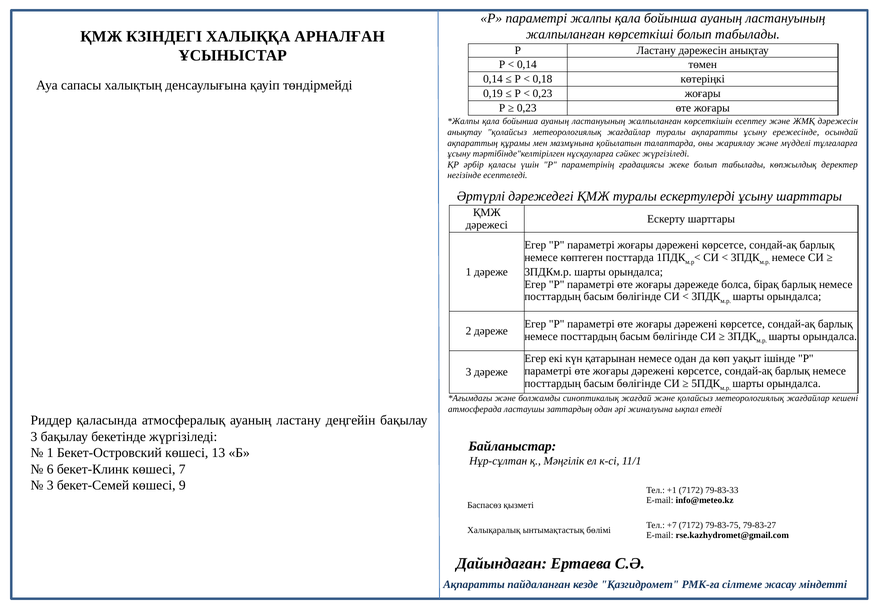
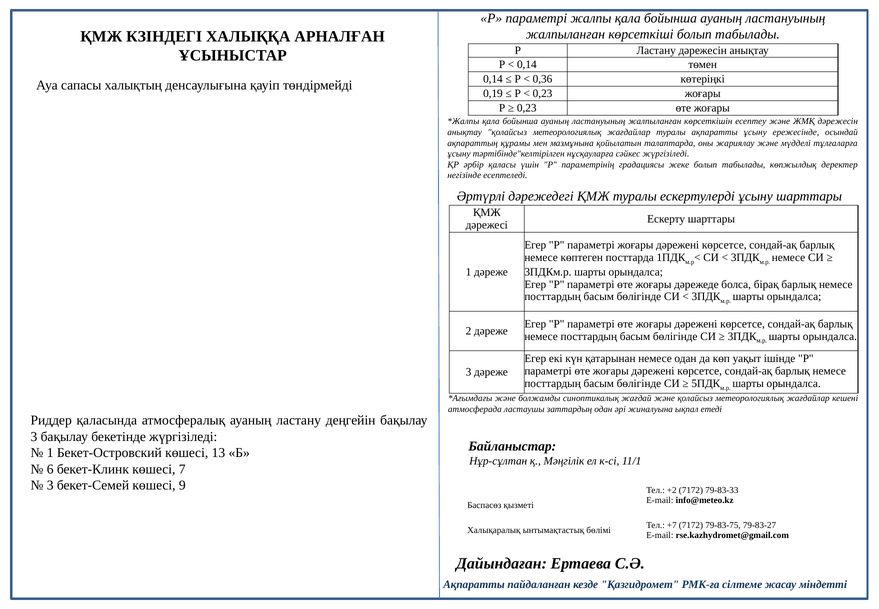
0,18: 0,18 -> 0,36 (542, 79)
+1: +1 -> +2 (672, 490)
